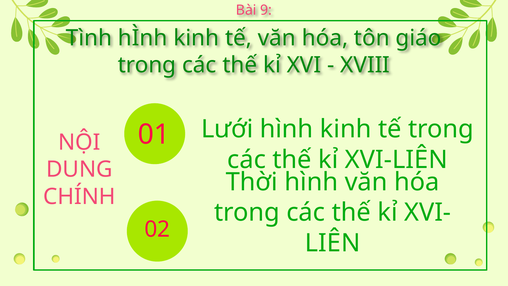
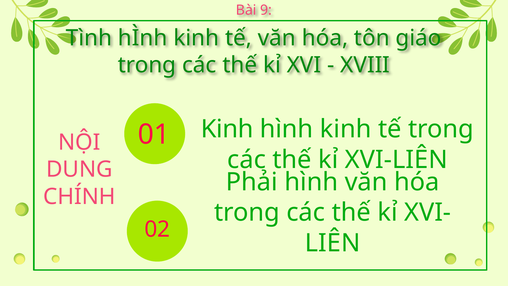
Lưới: Lưới -> Kinh (227, 129)
Thời: Thời -> Phải (252, 182)
